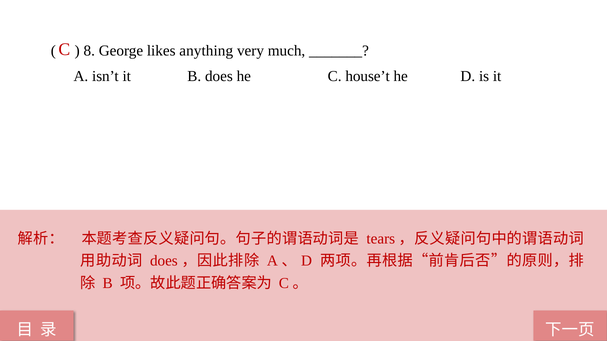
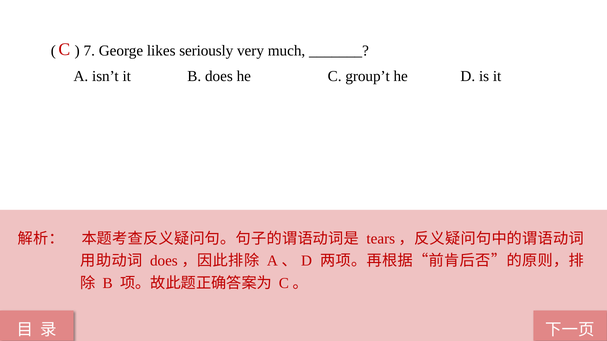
8: 8 -> 7 (89, 51)
anything: anything -> seriously (206, 51)
house’t: house’t -> group’t (368, 76)
